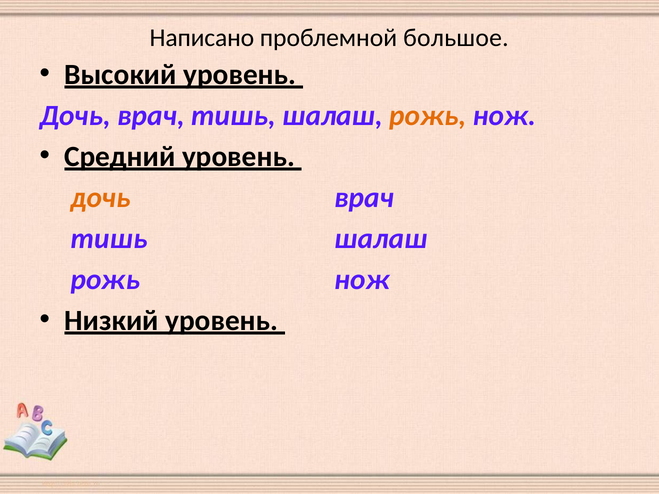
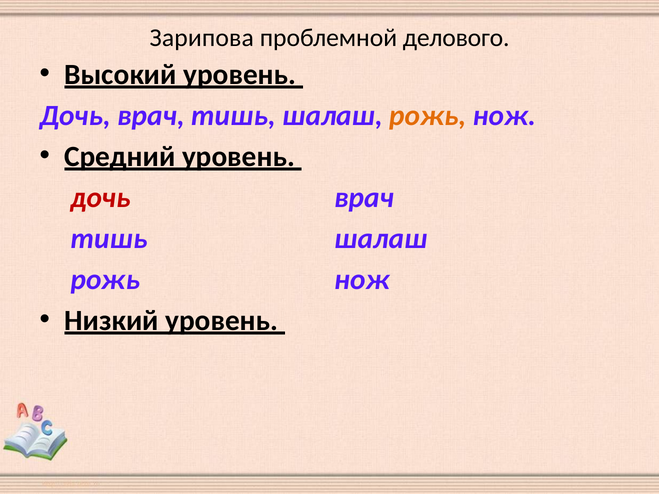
Написано: Написано -> Зарипова (202, 38)
большое: большое -> делового (456, 38)
дочь colour: orange -> red (101, 197)
